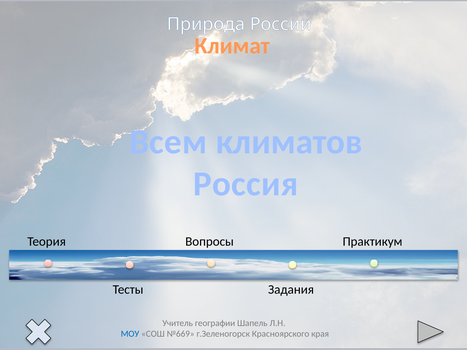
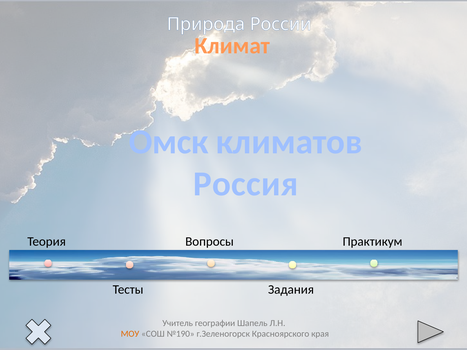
Всем: Всем -> Омск (169, 142)
МОУ colour: blue -> orange (130, 334)
№669: №669 -> №190 (181, 334)
